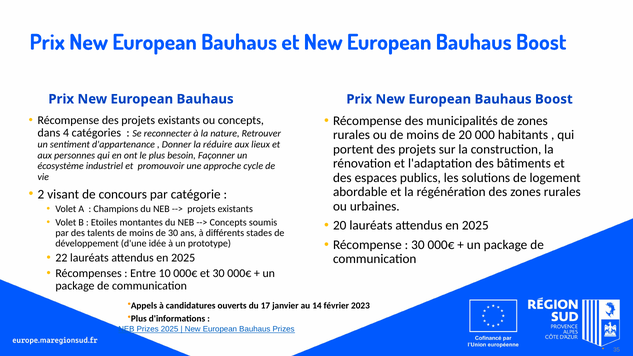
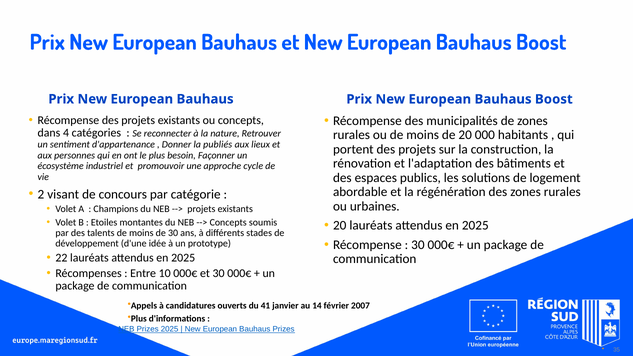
réduire: réduire -> publiés (218, 145)
17: 17 -> 41 (265, 306)
2023: 2023 -> 2007 (360, 306)
